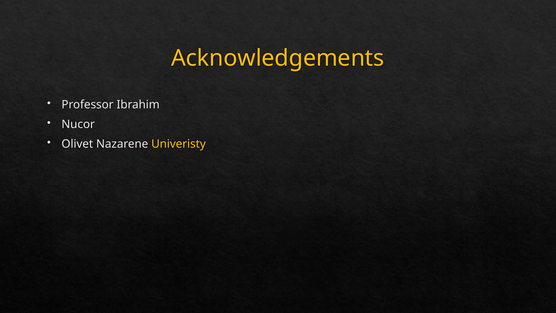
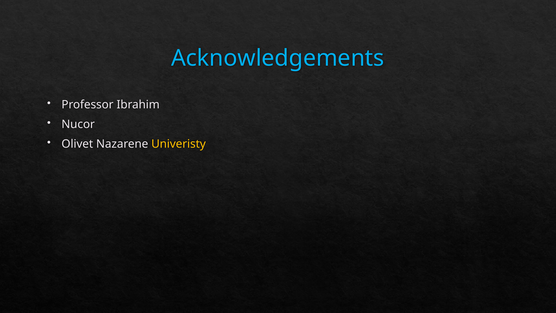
Acknowledgements colour: yellow -> light blue (278, 58)
